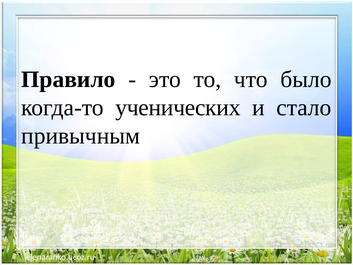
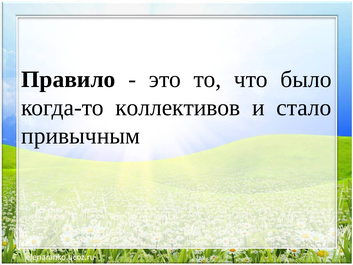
ученических: ученических -> коллективов (178, 108)
